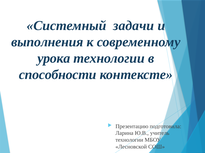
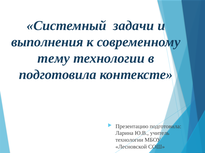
урока: урока -> тему (54, 59)
способности: способности -> подготовила (58, 75)
